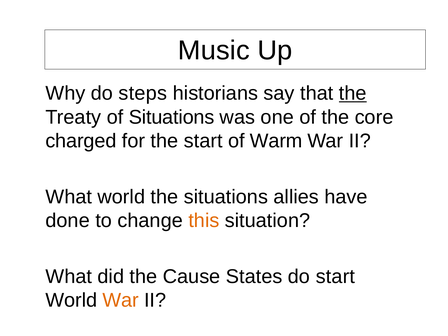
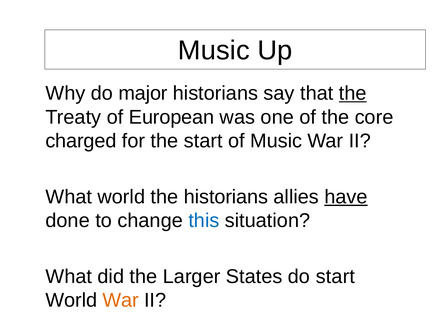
steps: steps -> major (143, 93)
of Situations: Situations -> European (172, 117)
of Warm: Warm -> Music (276, 141)
the situations: situations -> historians (226, 197)
have underline: none -> present (346, 197)
this colour: orange -> blue (204, 221)
Cause: Cause -> Larger (192, 277)
